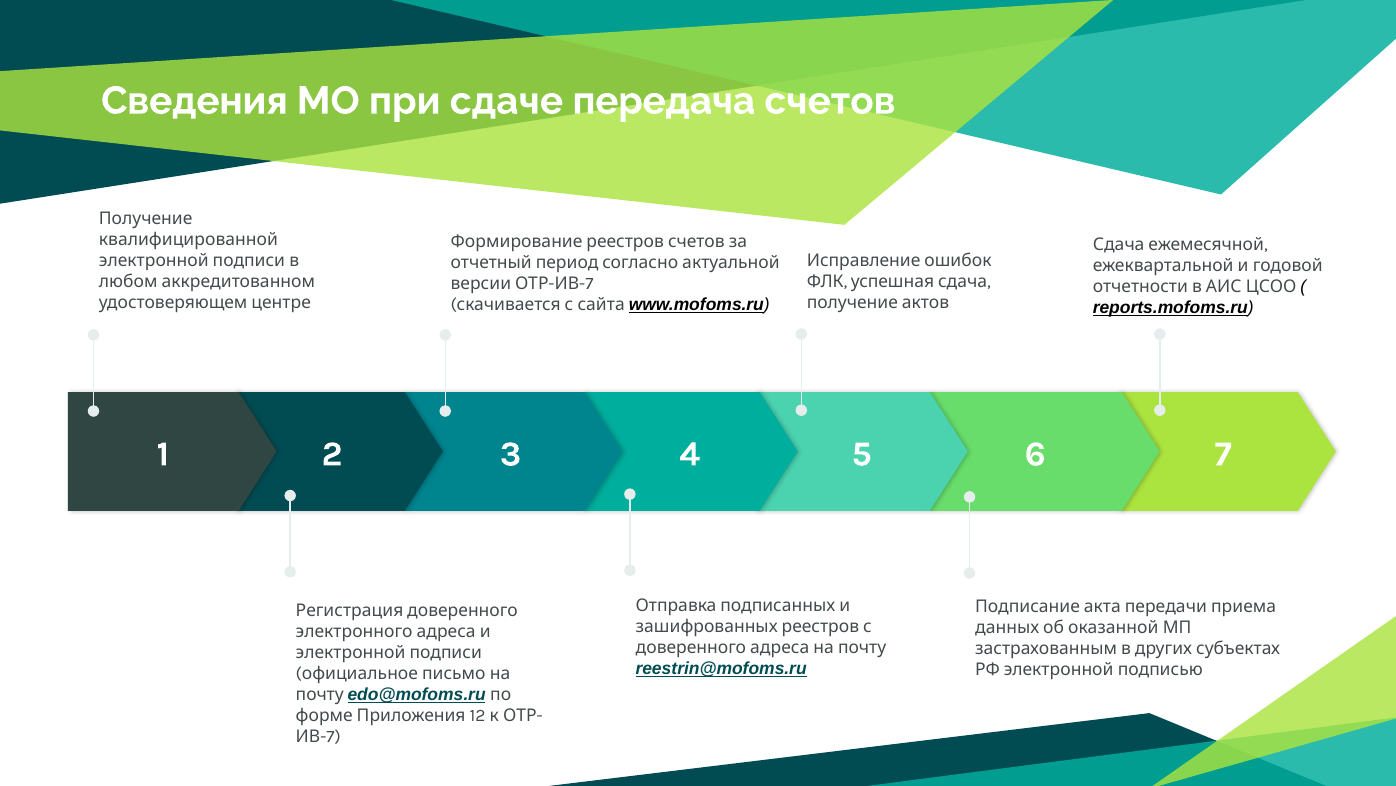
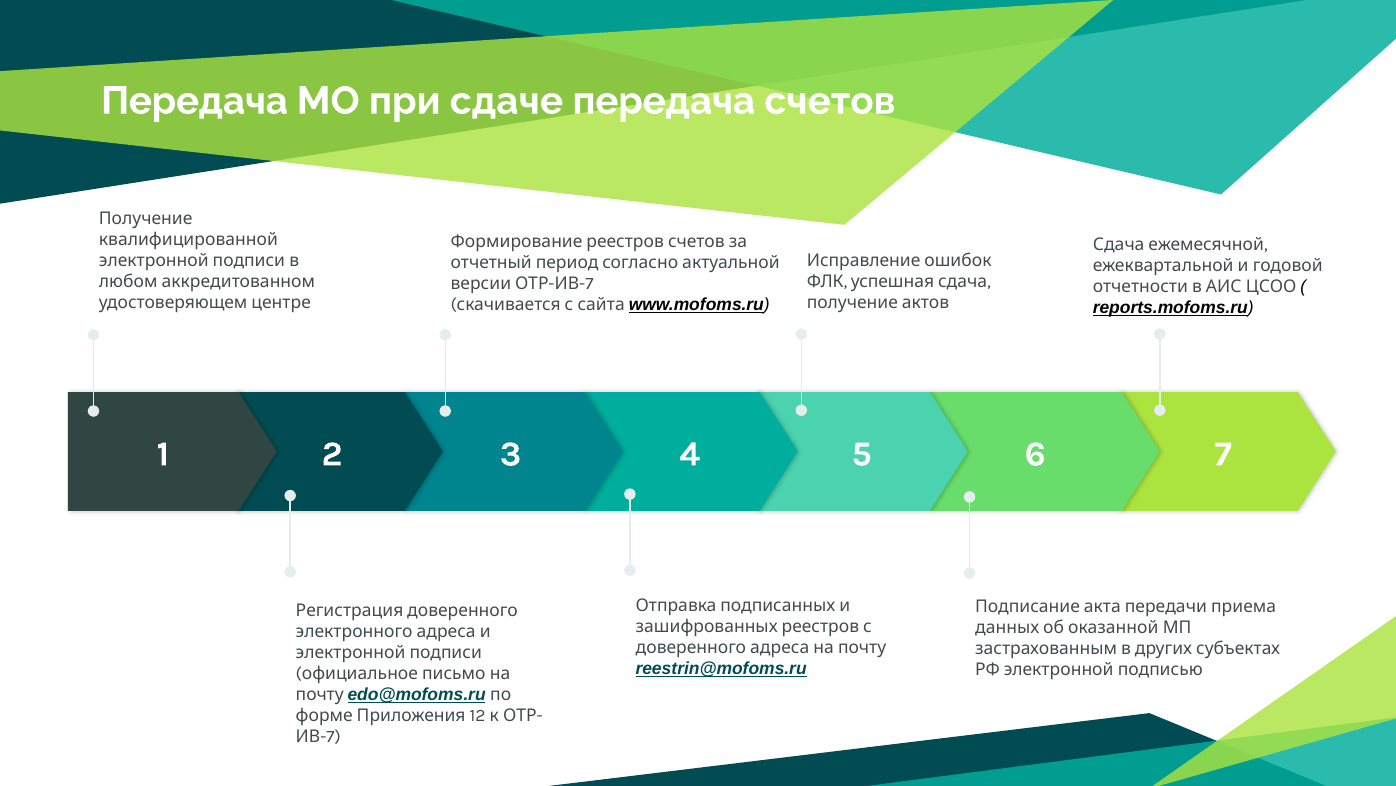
Сведения: Сведения -> Передача (194, 101)
